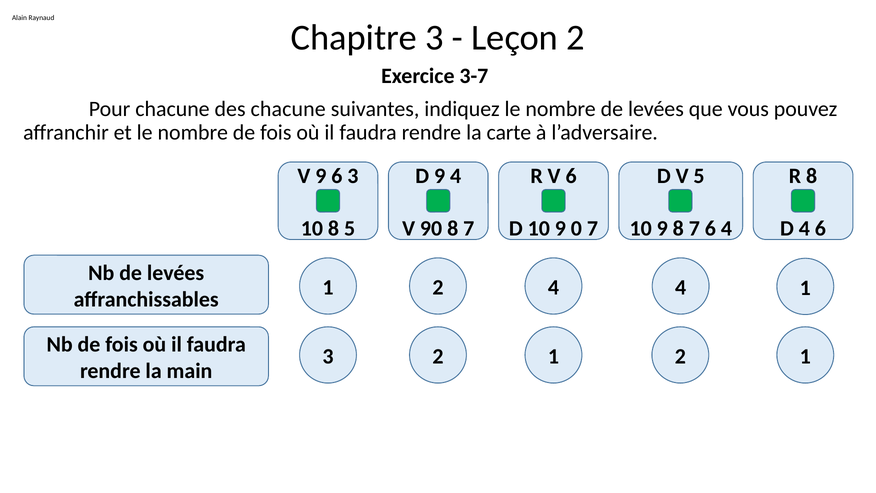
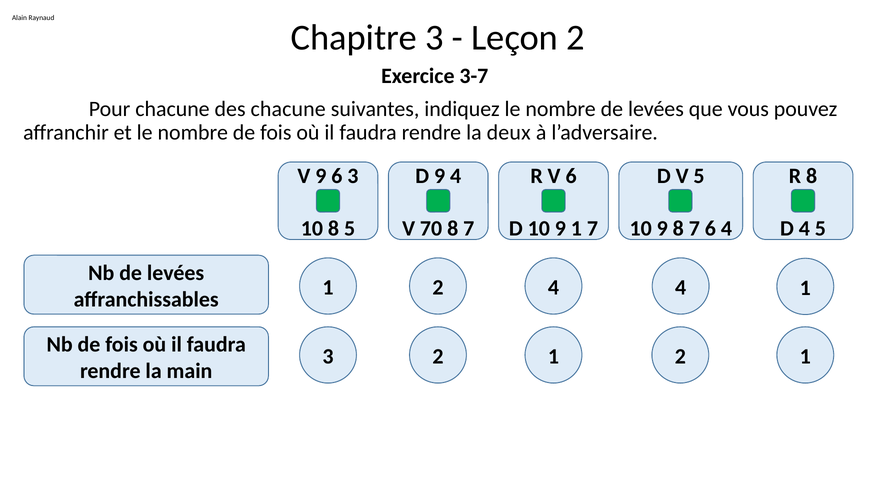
carte: carte -> deux (509, 132)
90: 90 -> 70 (431, 228)
9 0: 0 -> 1 (576, 228)
4 6: 6 -> 5 (820, 228)
